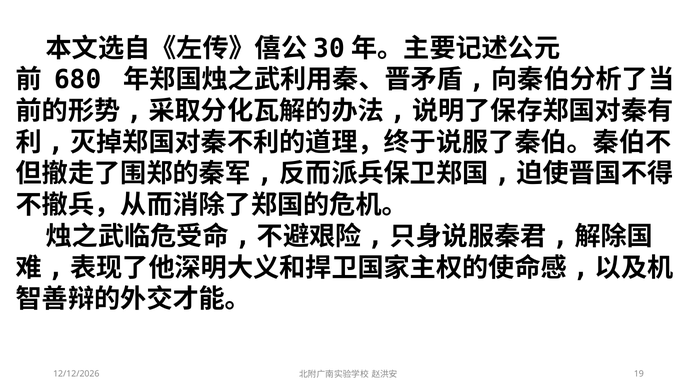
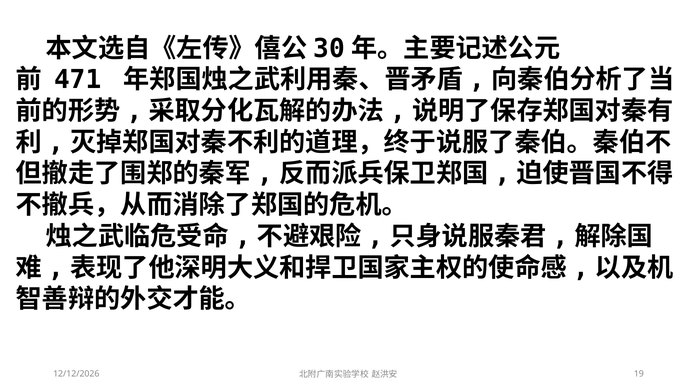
680: 680 -> 471 (78, 80)
